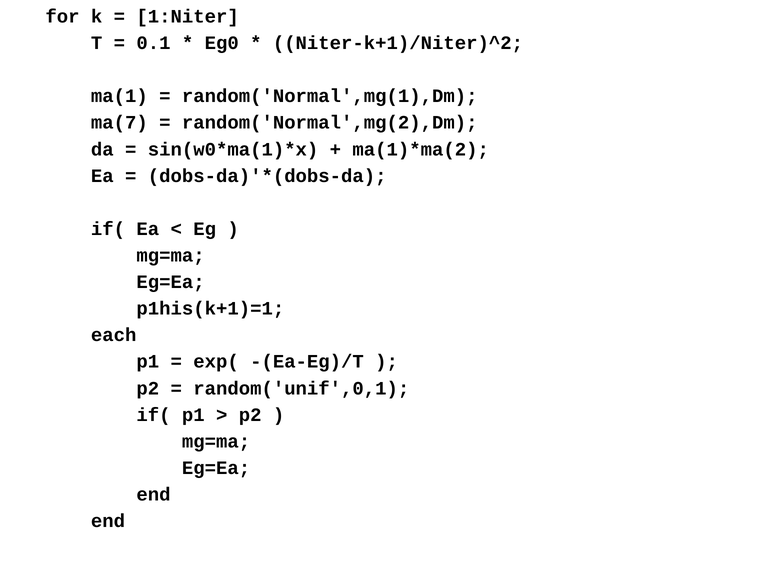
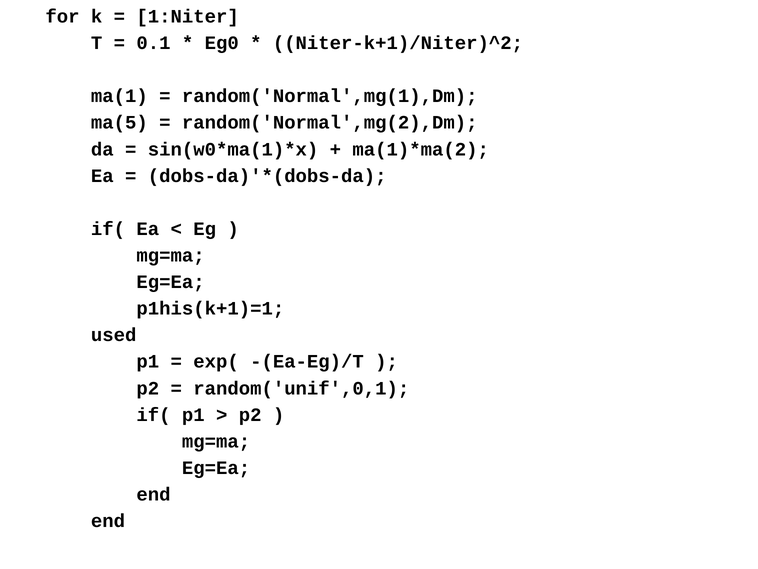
ma(7: ma(7 -> ma(5 (119, 123)
each: each -> used (114, 335)
